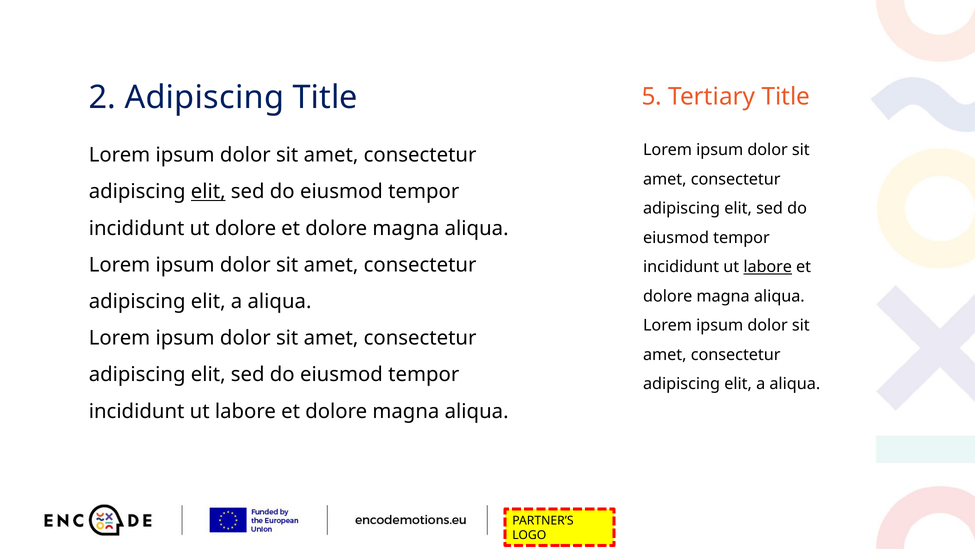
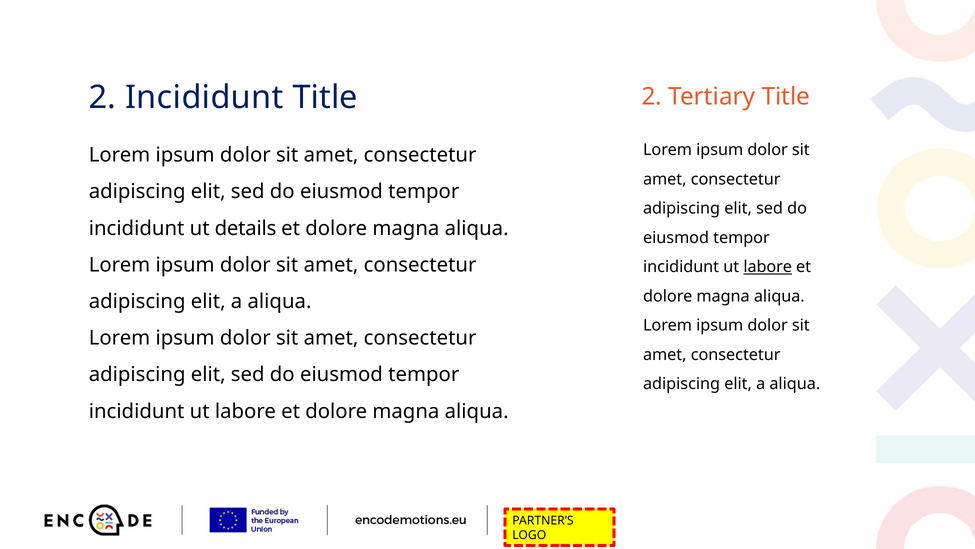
2 Adipiscing: Adipiscing -> Incididunt (204, 97)
Title 5: 5 -> 2 (652, 97)
elit underline: present -> none (208, 192)
ut dolore: dolore -> details (246, 228)
